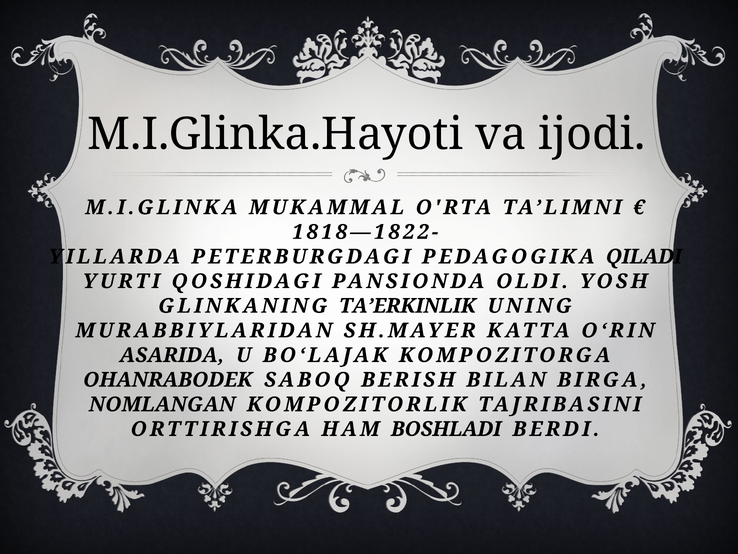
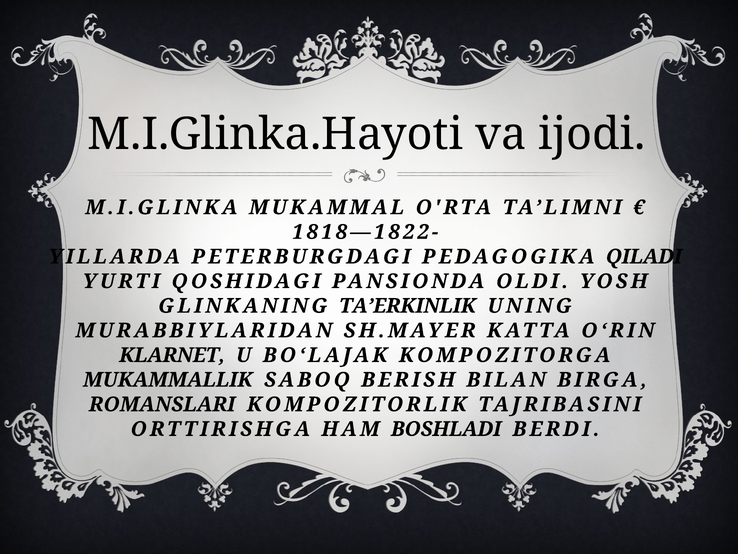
ASARIDA: ASARIDA -> KLARNET (172, 355)
OHANRABODEK: OHANRABODEK -> MUKAMMALLIK (168, 380)
NOMLANGAN: NOMLANGAN -> ROMANSLARI (162, 404)
